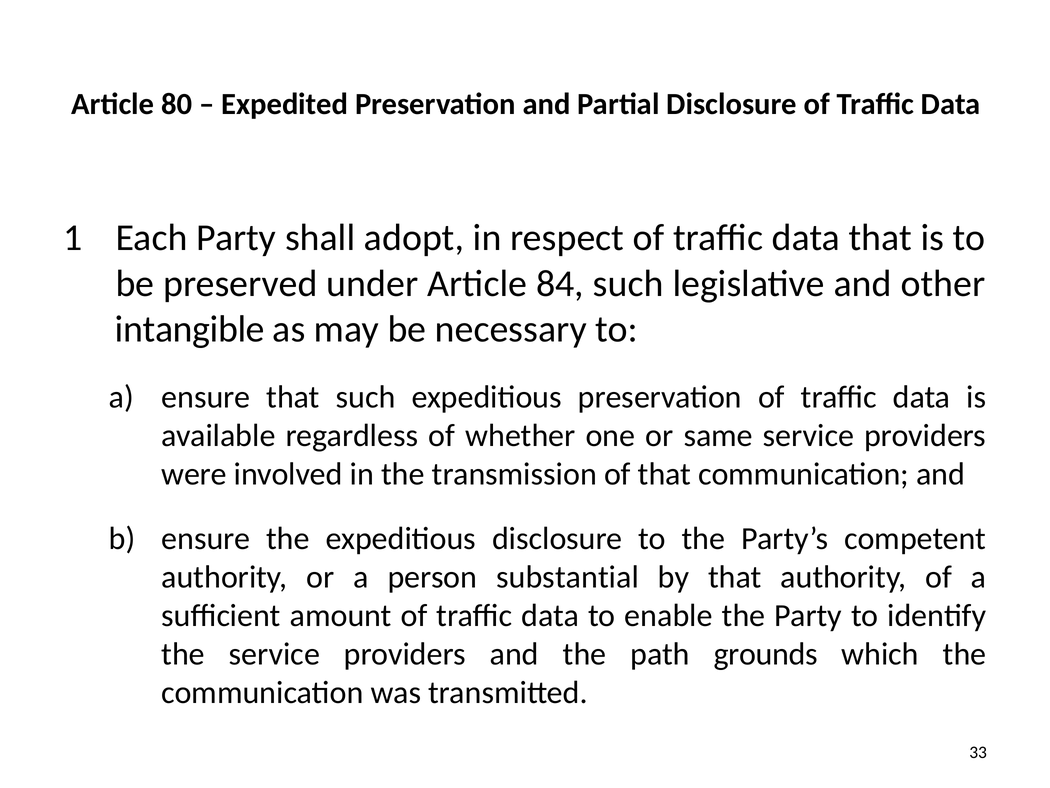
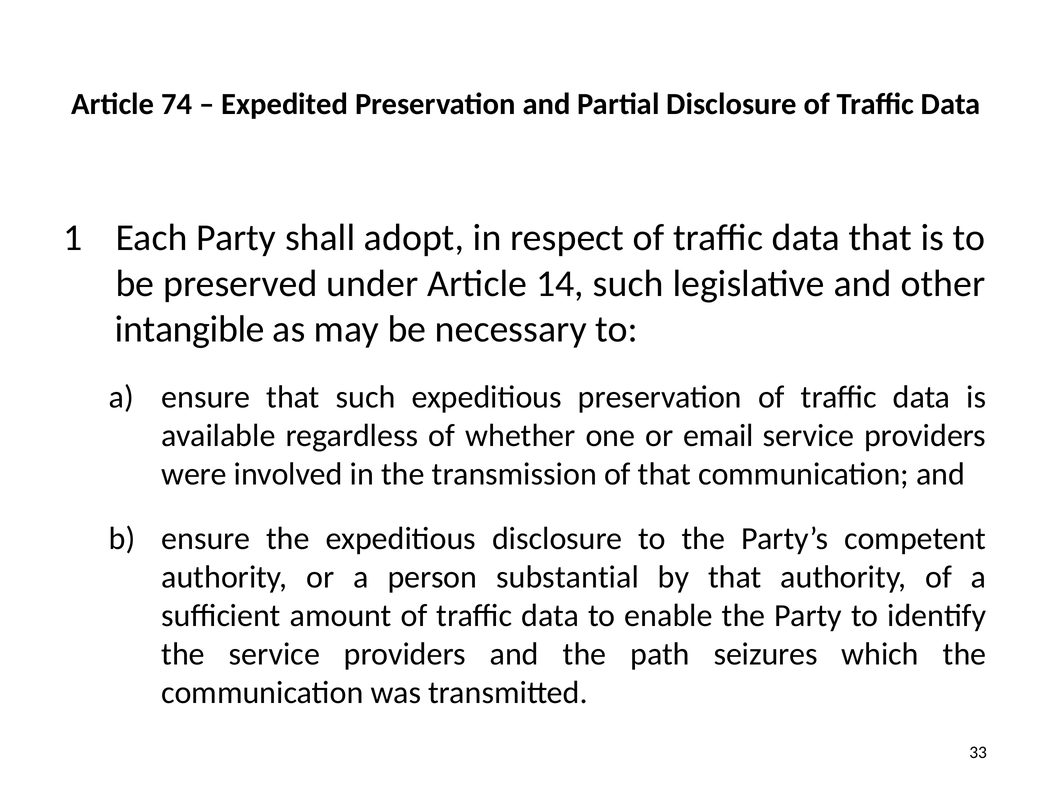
80: 80 -> 74 (177, 104)
84: 84 -> 14 (560, 283)
same: same -> email (718, 435)
grounds: grounds -> seizures (766, 654)
